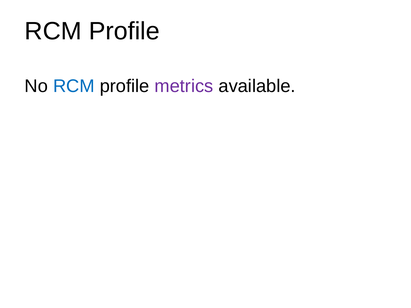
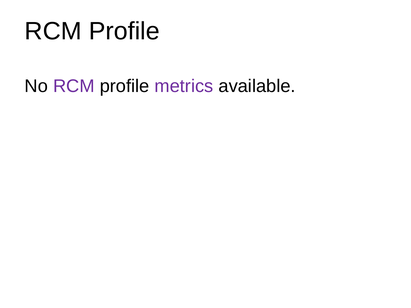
RCM colour: blue -> purple (74, 86)
